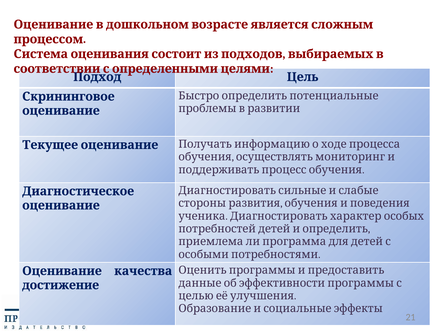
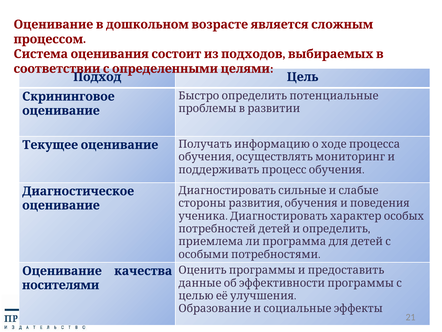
достижение: достижение -> носителями (61, 285)
